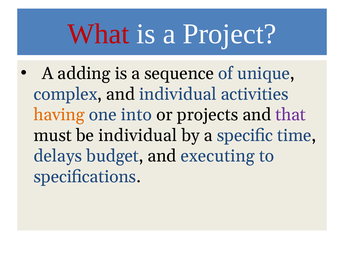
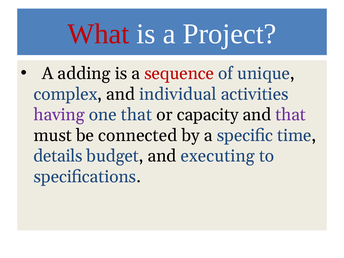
sequence colour: black -> red (179, 73)
having colour: orange -> purple (59, 115)
one into: into -> that (136, 115)
projects: projects -> capacity (208, 115)
be individual: individual -> connected (138, 135)
delays: delays -> details (58, 156)
